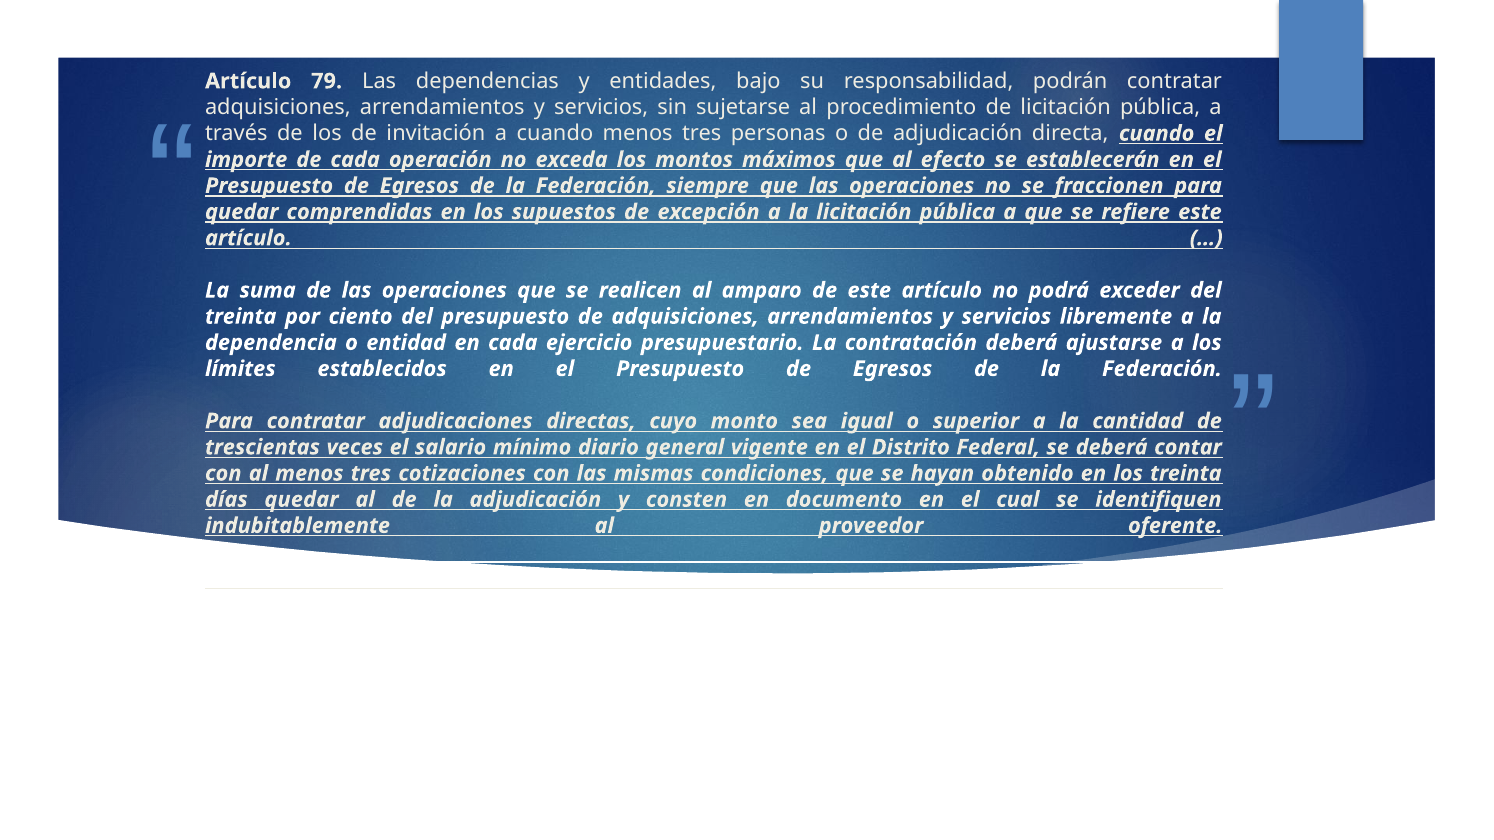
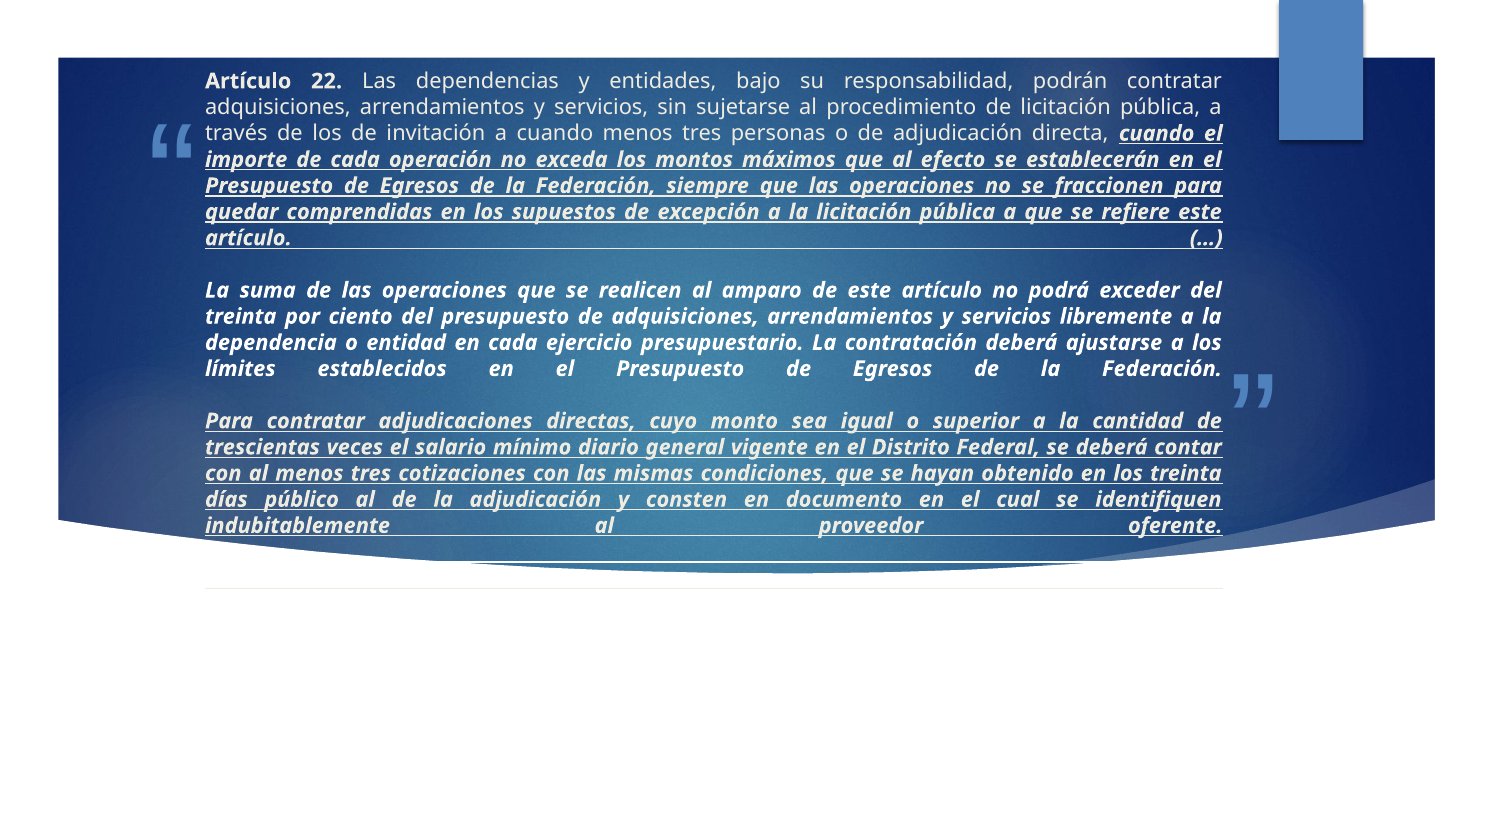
79: 79 -> 22 (327, 81)
días quedar: quedar -> público (302, 500)
